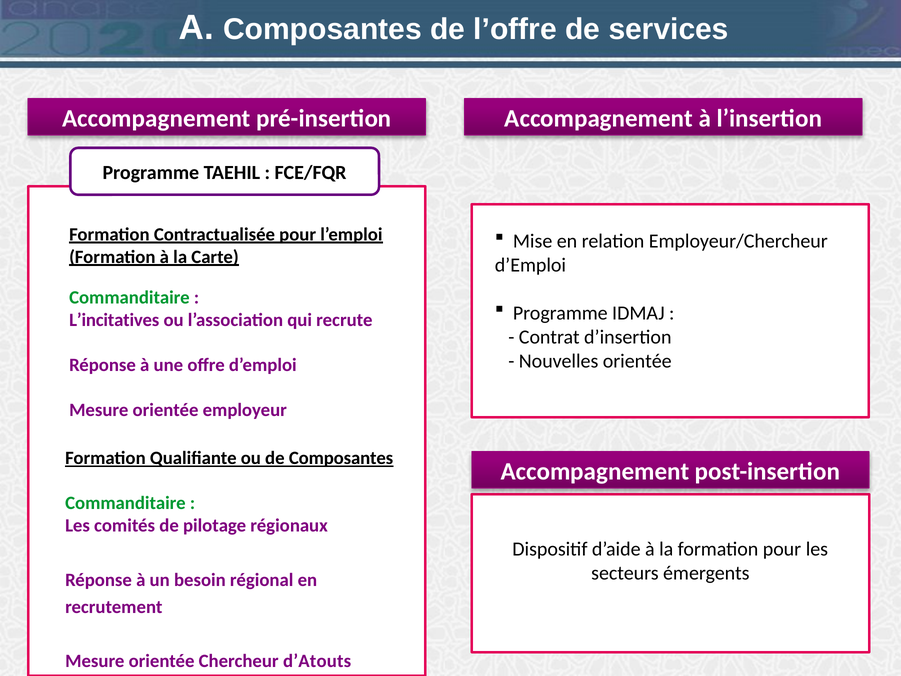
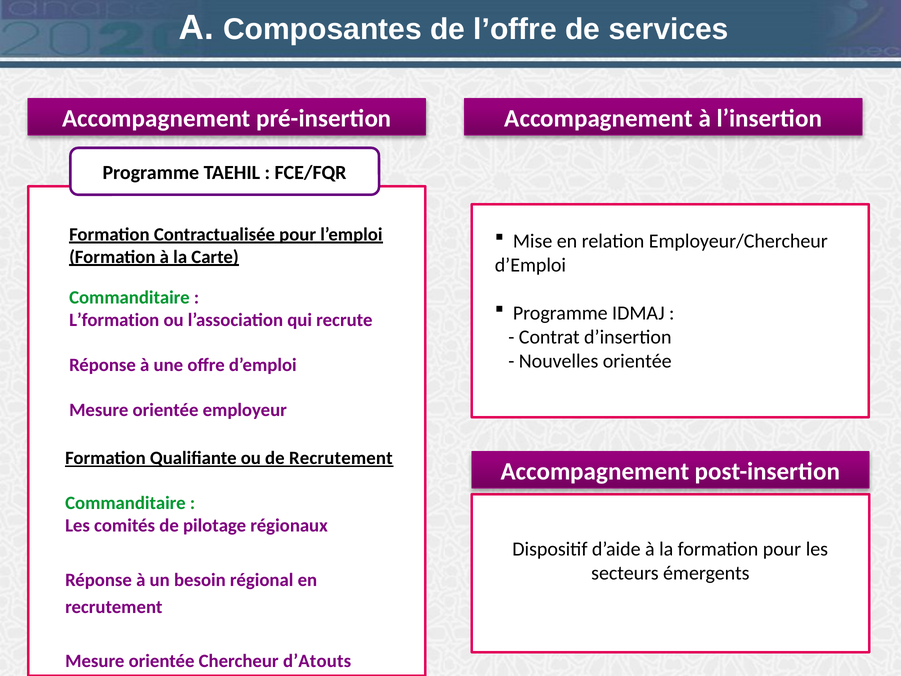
L’incitatives: L’incitatives -> L’formation (114, 320)
de Composantes: Composantes -> Recrutement (341, 458)
